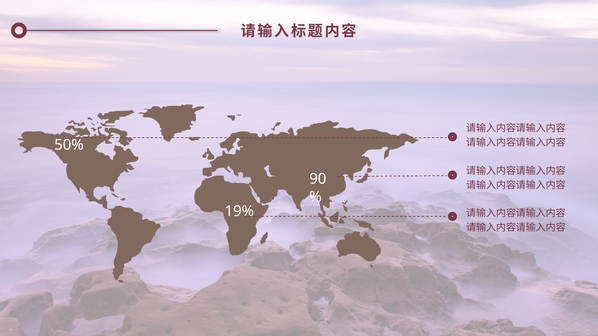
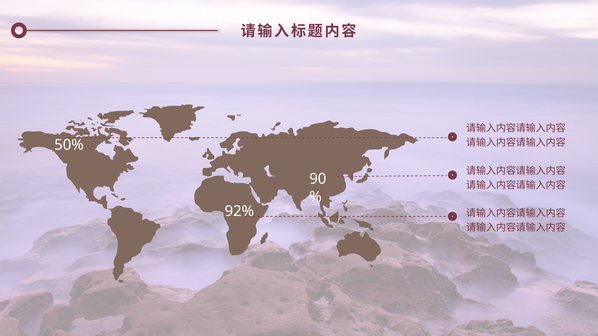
19%: 19% -> 92% (239, 211)
